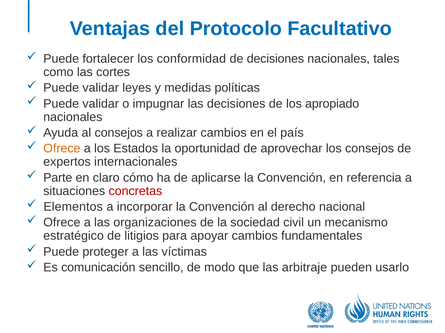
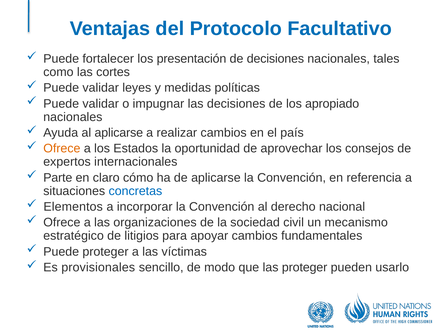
conformidad: conformidad -> presentación (192, 59)
al consejos: consejos -> aplicarse (119, 133)
concretas colour: red -> blue (135, 191)
comunicación: comunicación -> provisionales (98, 268)
las arbitraje: arbitraje -> proteger (305, 268)
